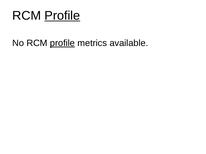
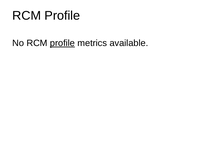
Profile underline: present -> none (62, 16)
